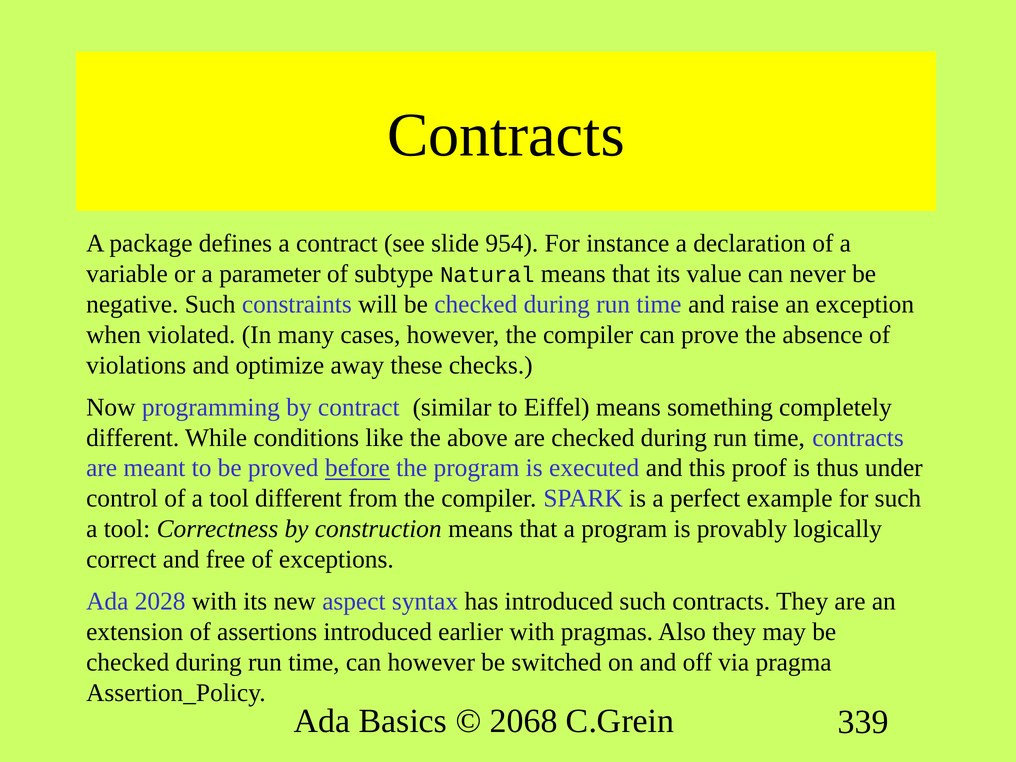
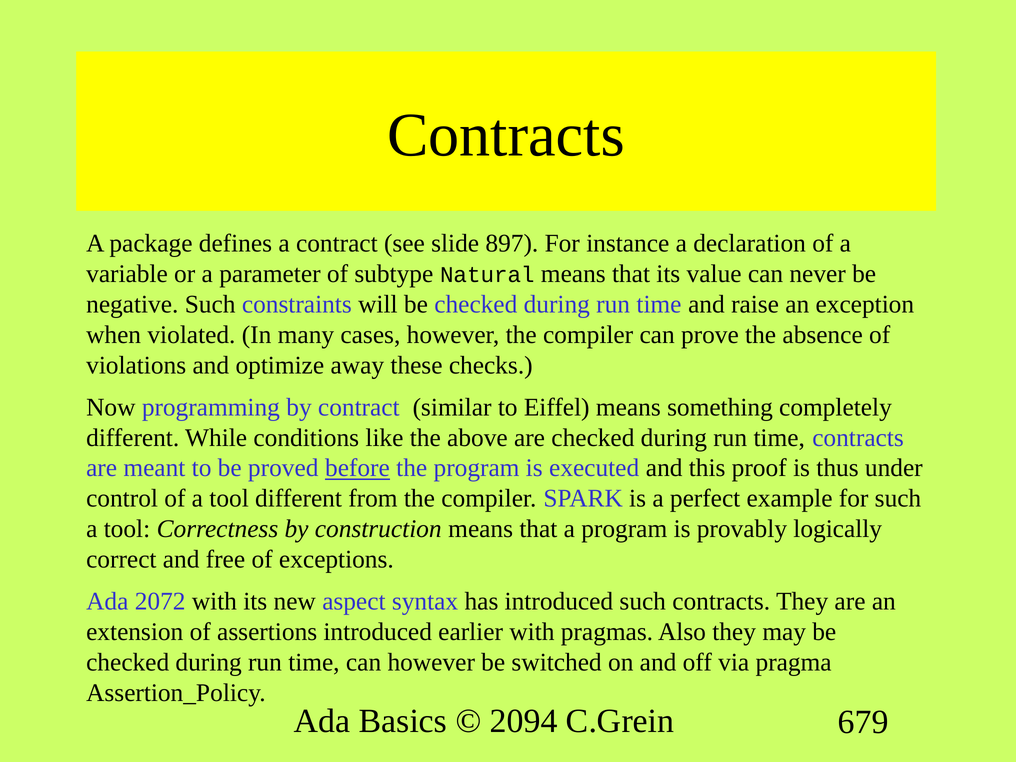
954: 954 -> 897 (512, 243)
2028: 2028 -> 2072 (160, 601)
2068: 2068 -> 2094 (524, 721)
339: 339 -> 679 (863, 722)
